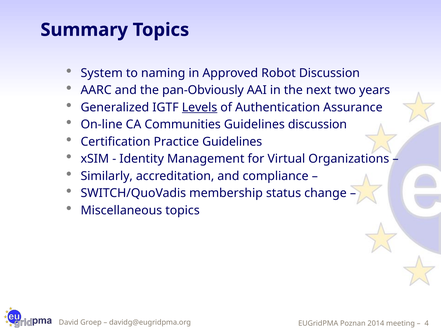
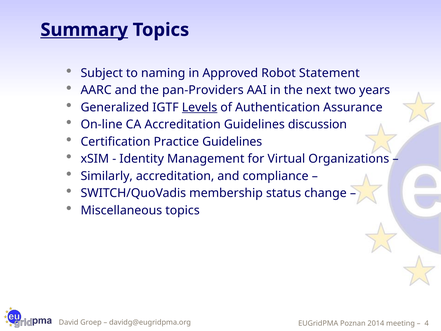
Summary underline: none -> present (84, 30)
System: System -> Subject (102, 73)
Robot Discussion: Discussion -> Statement (329, 73)
pan-Obviously: pan-Obviously -> pan-Providers (203, 90)
CA Communities: Communities -> Accreditation (183, 124)
